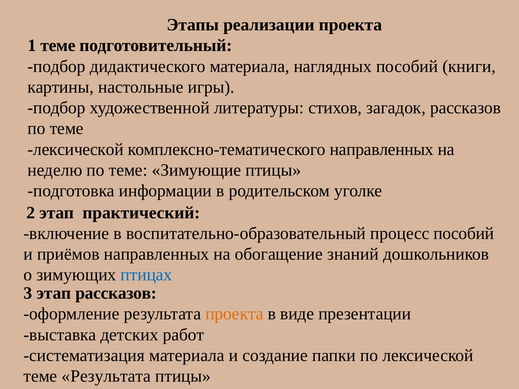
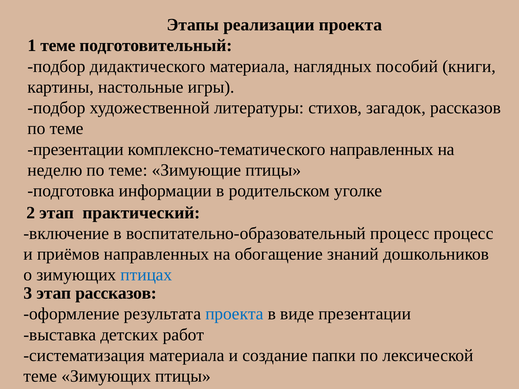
лексической: лексической -> презентации (76, 149)
процесс пособий: пособий -> процесс (464, 234)
проекта colour: orange -> blue (234, 314)
теме Результата: Результата -> Зимующих (106, 376)
